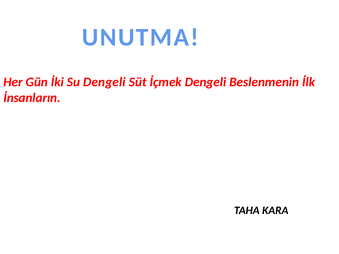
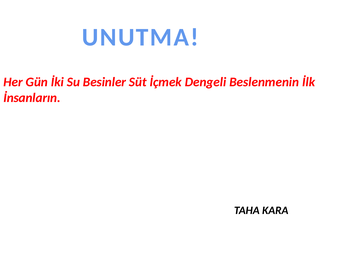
Su Dengeli: Dengeli -> Besinler (104, 82)
